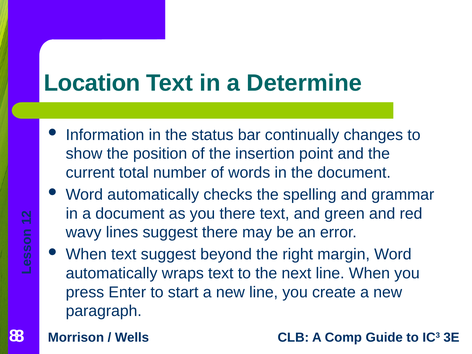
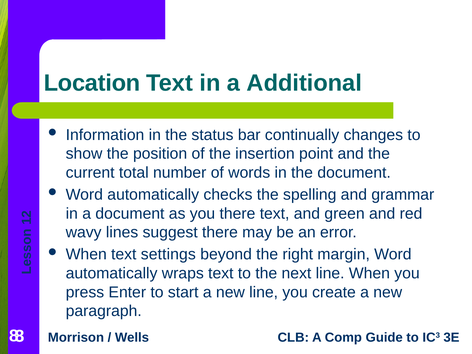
Determine: Determine -> Additional (304, 83)
text suggest: suggest -> settings (168, 254)
